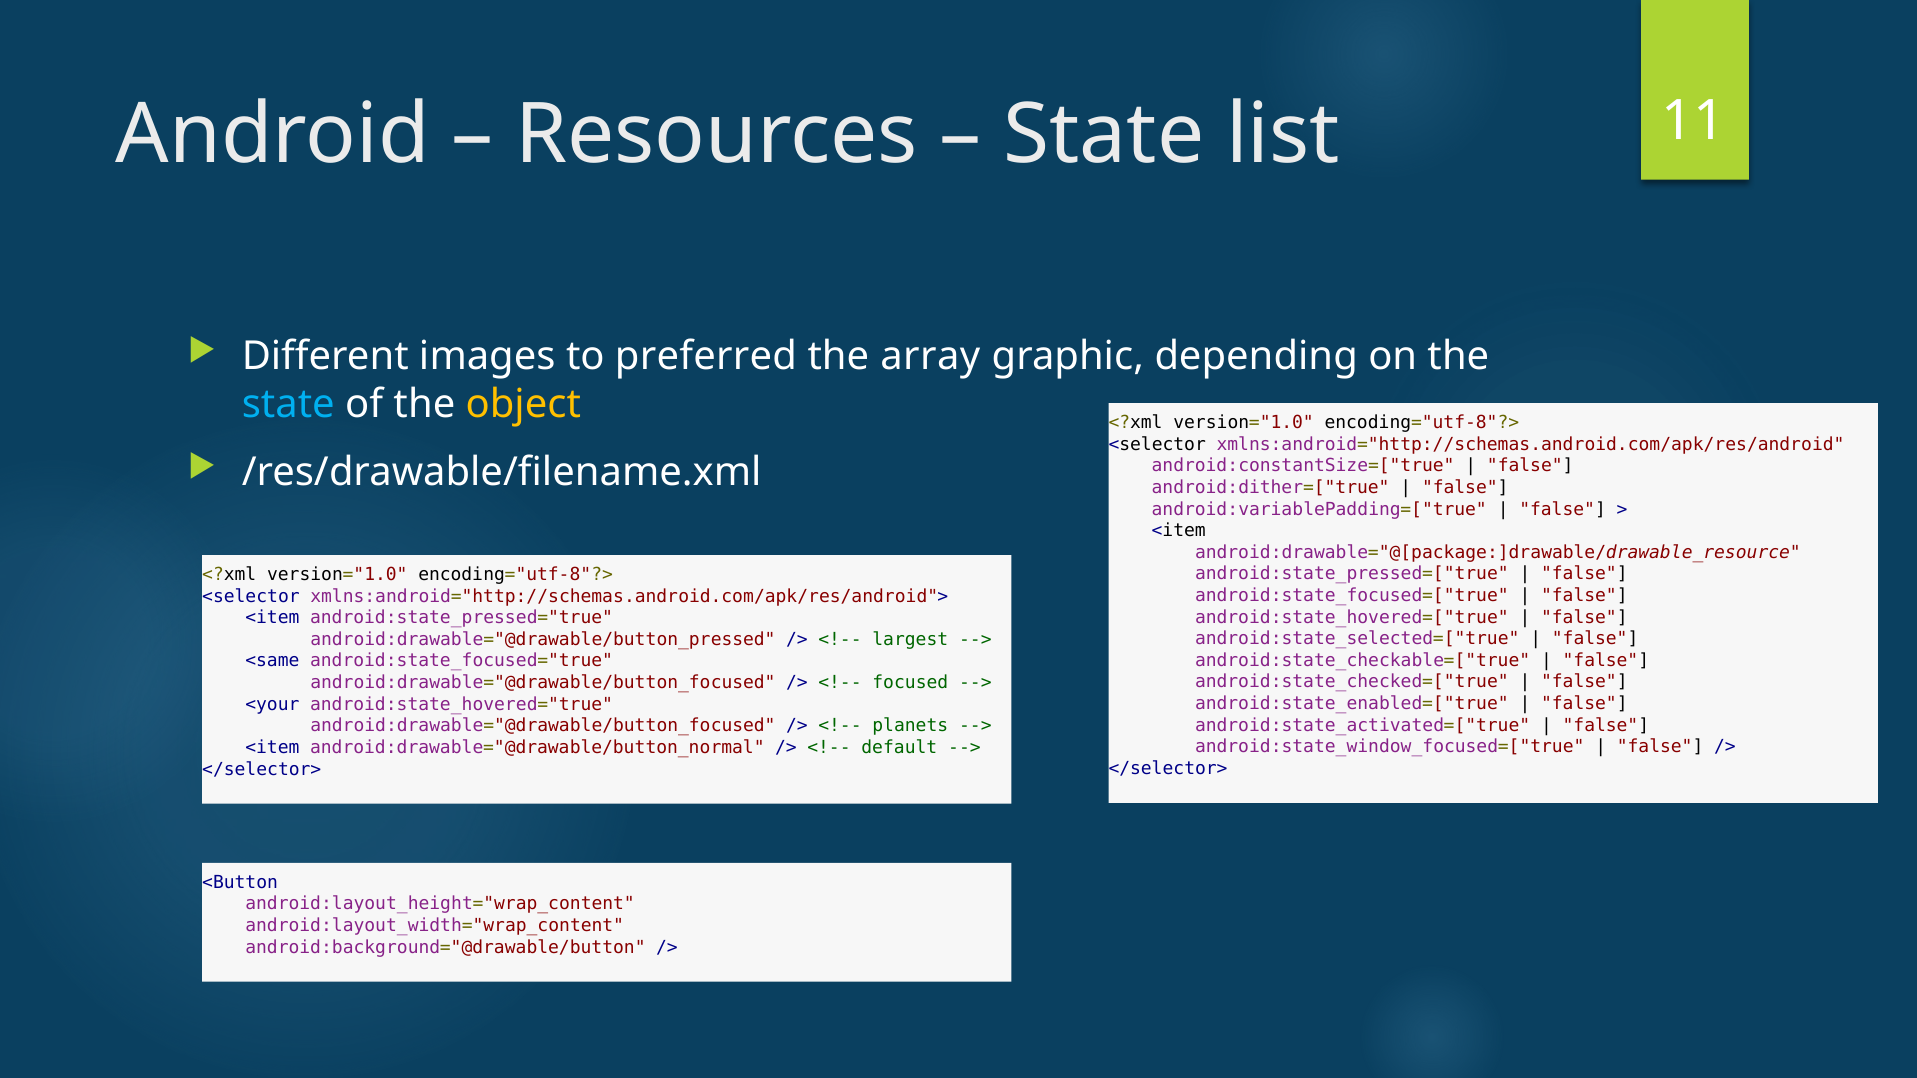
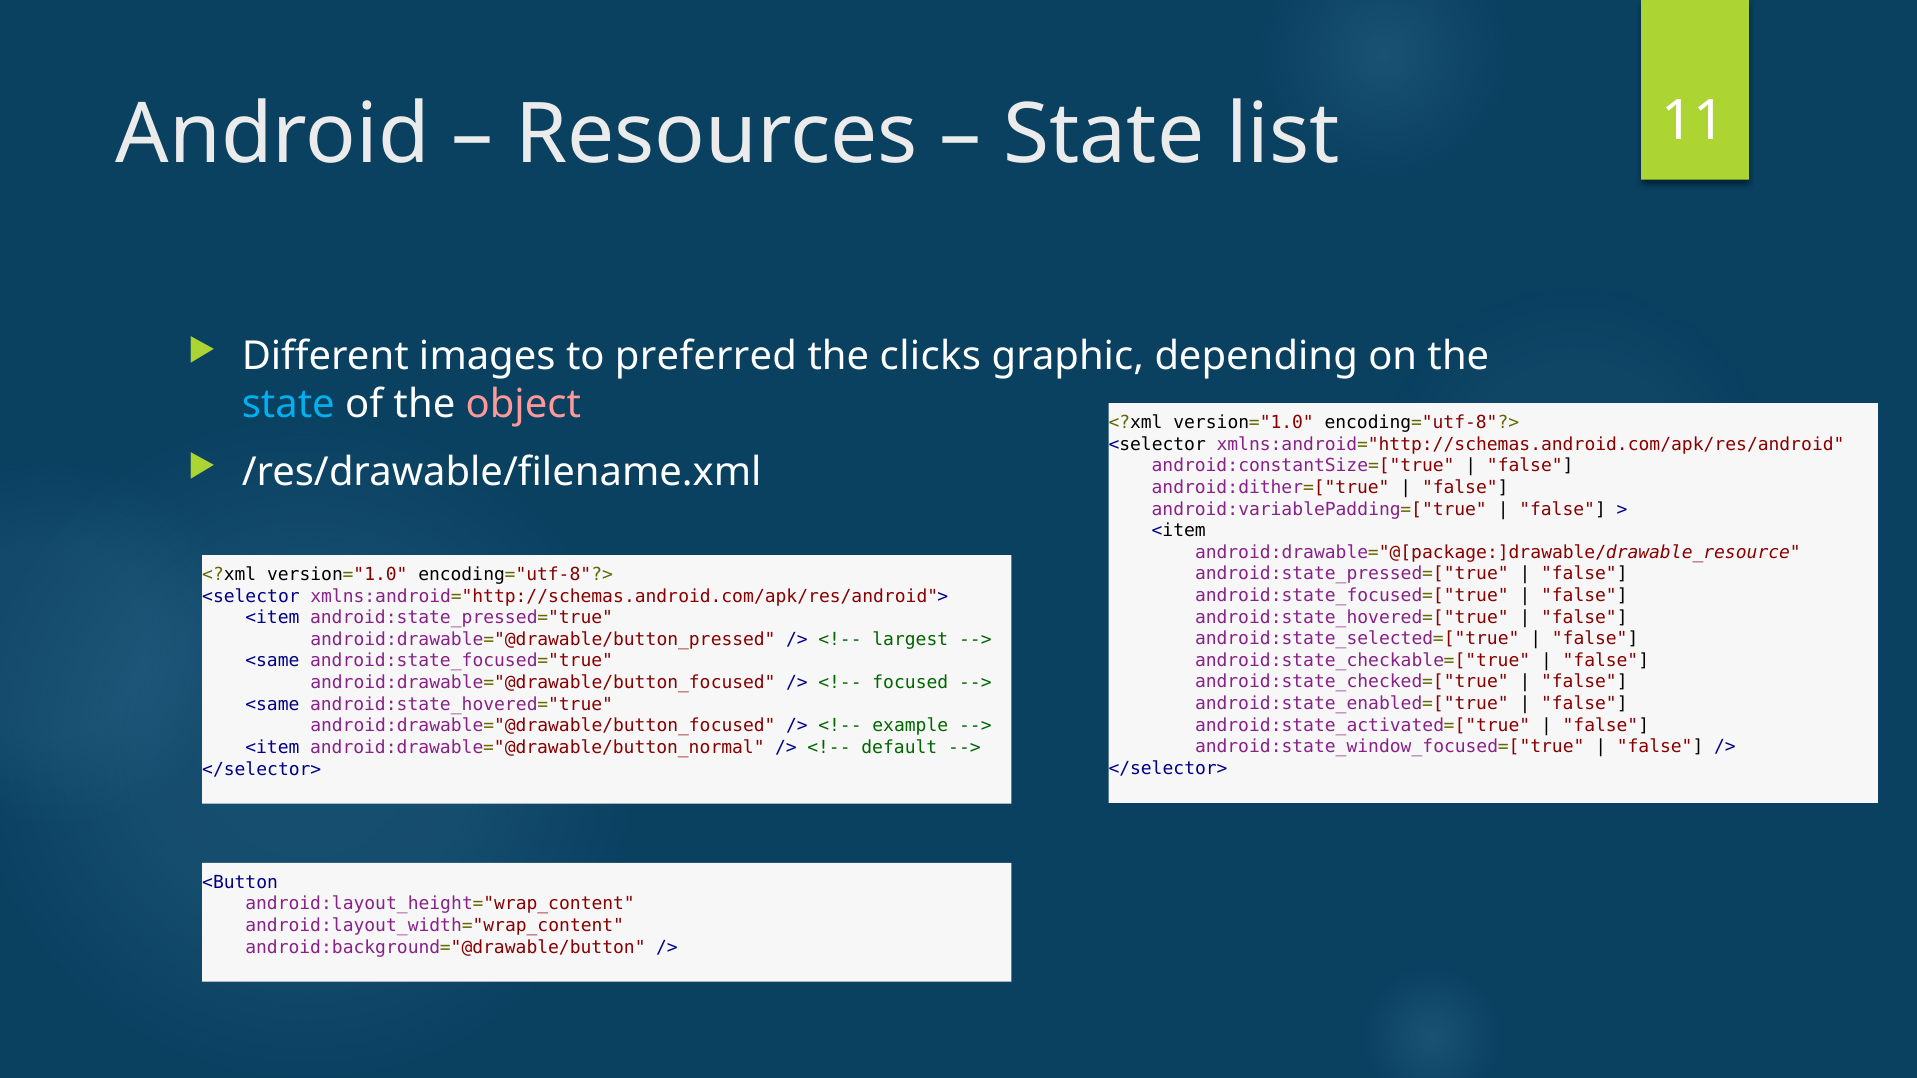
array: array -> clicks (930, 357)
object colour: yellow -> pink (523, 405)
<your: <your -> <same (272, 704)
planets: planets -> example (910, 726)
